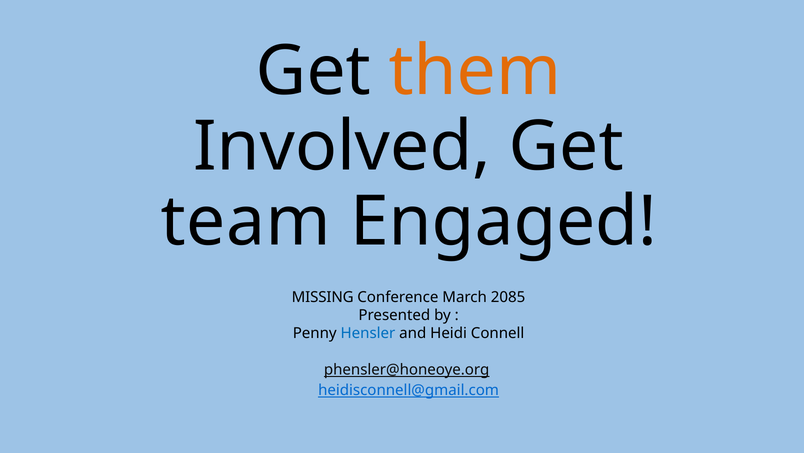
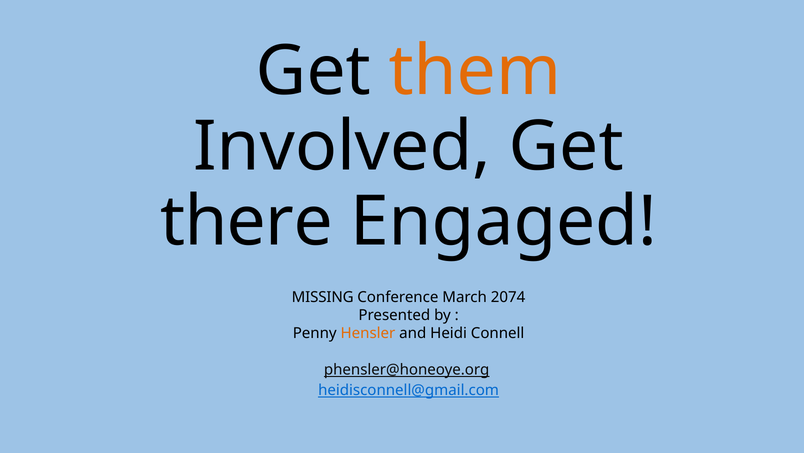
team: team -> there (246, 221)
2085: 2085 -> 2074 (508, 297)
Hensler colour: blue -> orange (368, 333)
